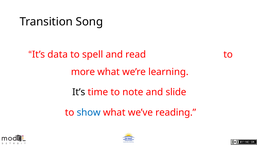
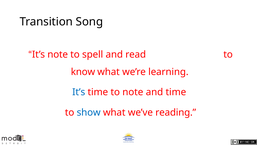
It’s data: data -> note (58, 54)
more: more -> know (83, 72)
It’s colour: black -> blue (79, 92)
and slide: slide -> time (176, 92)
